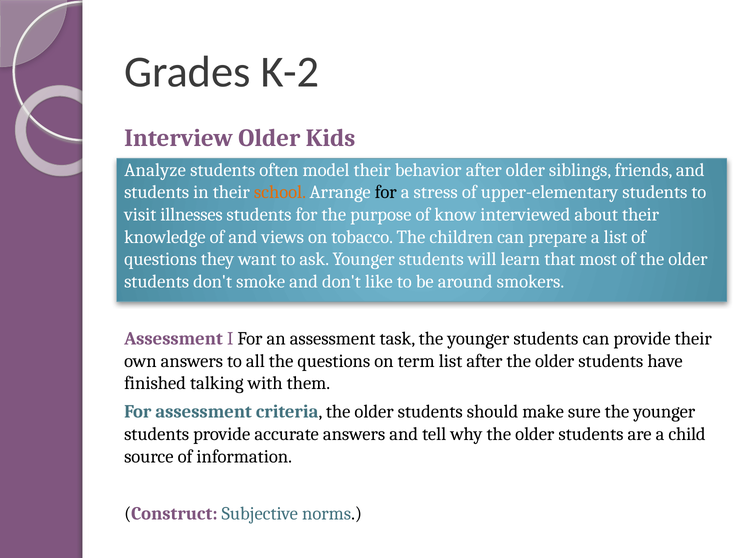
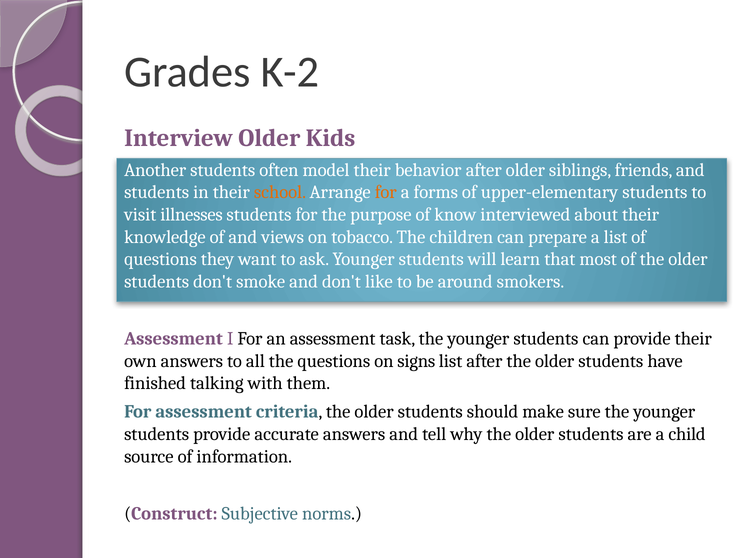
Analyze: Analyze -> Another (155, 170)
for colour: black -> orange (386, 192)
stress: stress -> forms (436, 192)
term: term -> signs (416, 361)
